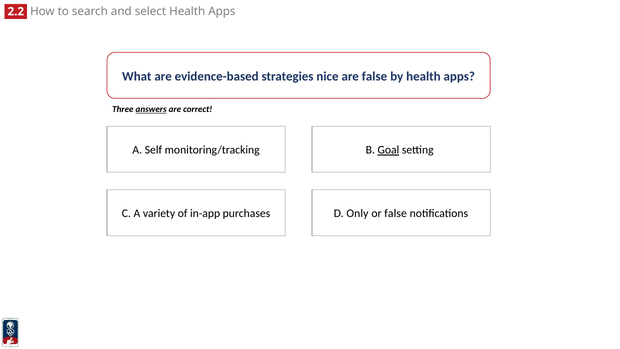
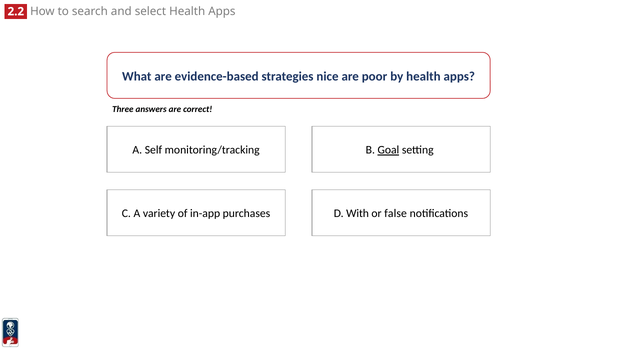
are false: false -> poor (375, 76)
answers underline: present -> none (151, 109)
Only: Only -> With (358, 213)
